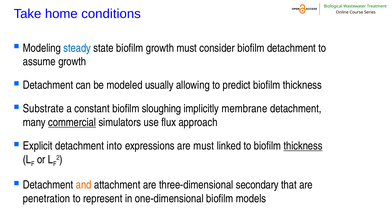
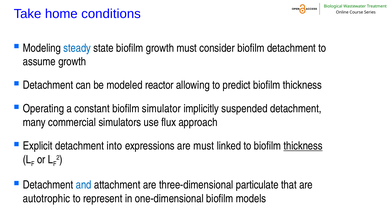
usually: usually -> reactor (159, 85)
Substrate: Substrate -> Operating (43, 109)
sloughing: sloughing -> simulator (161, 109)
membrane: membrane -> suspended (244, 109)
commercial underline: present -> none (72, 123)
and colour: orange -> blue (84, 185)
secondary: secondary -> particulate (257, 185)
penetration: penetration -> autotrophic (47, 199)
